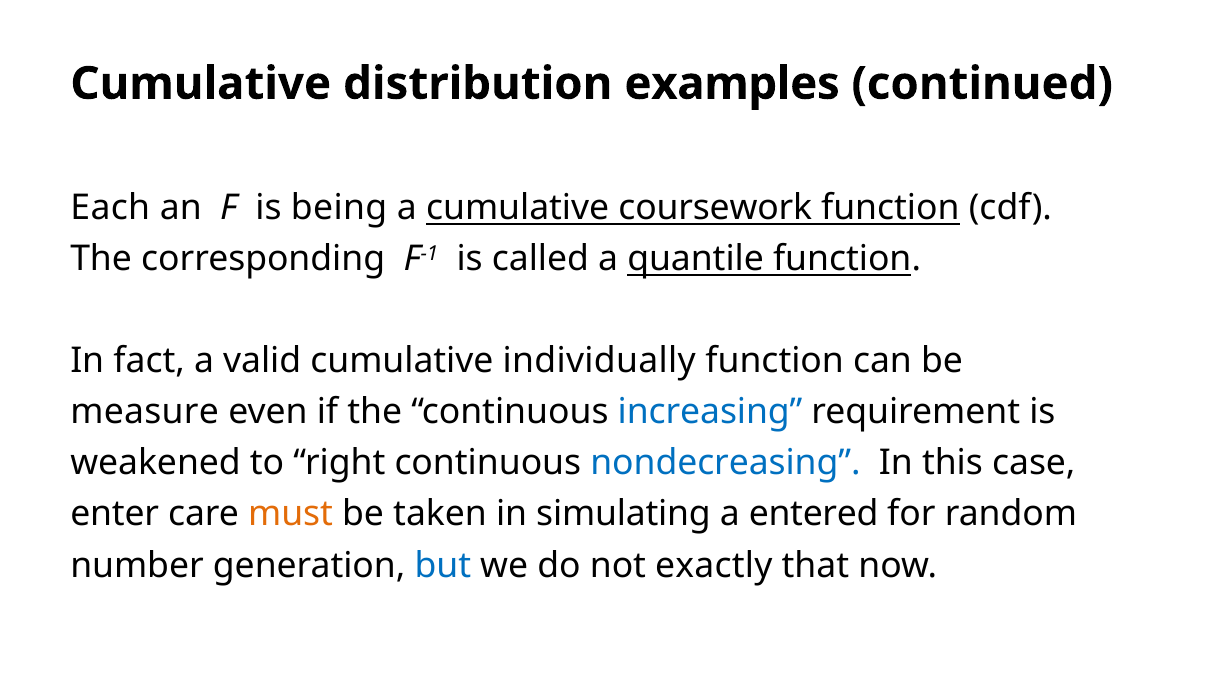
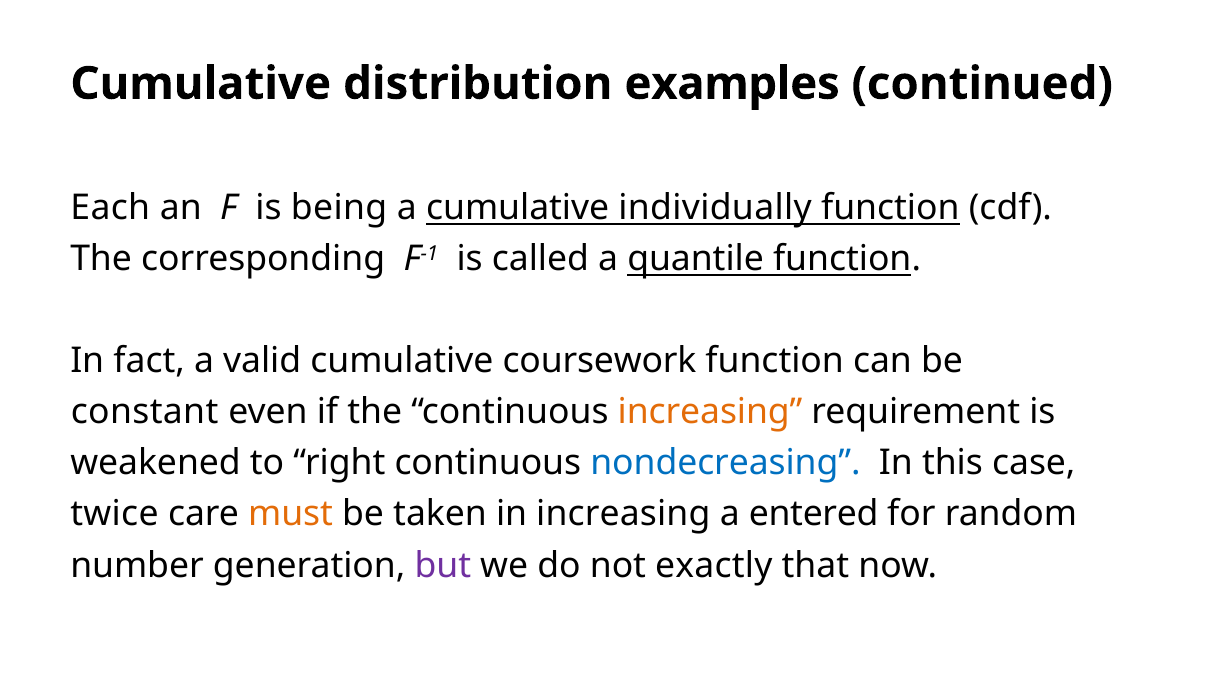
coursework: coursework -> individually (715, 208)
individually: individually -> coursework (599, 361)
measure: measure -> constant (145, 412)
increasing colour: blue -> orange (710, 412)
enter: enter -> twice (114, 514)
in simulating: simulating -> increasing (623, 514)
but colour: blue -> purple (443, 565)
